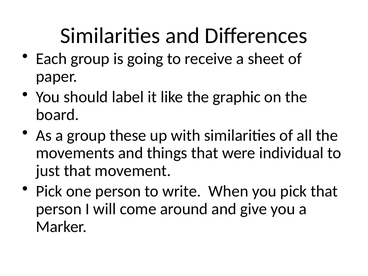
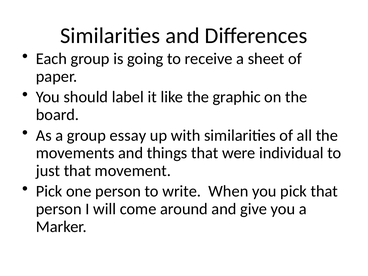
these: these -> essay (128, 135)
